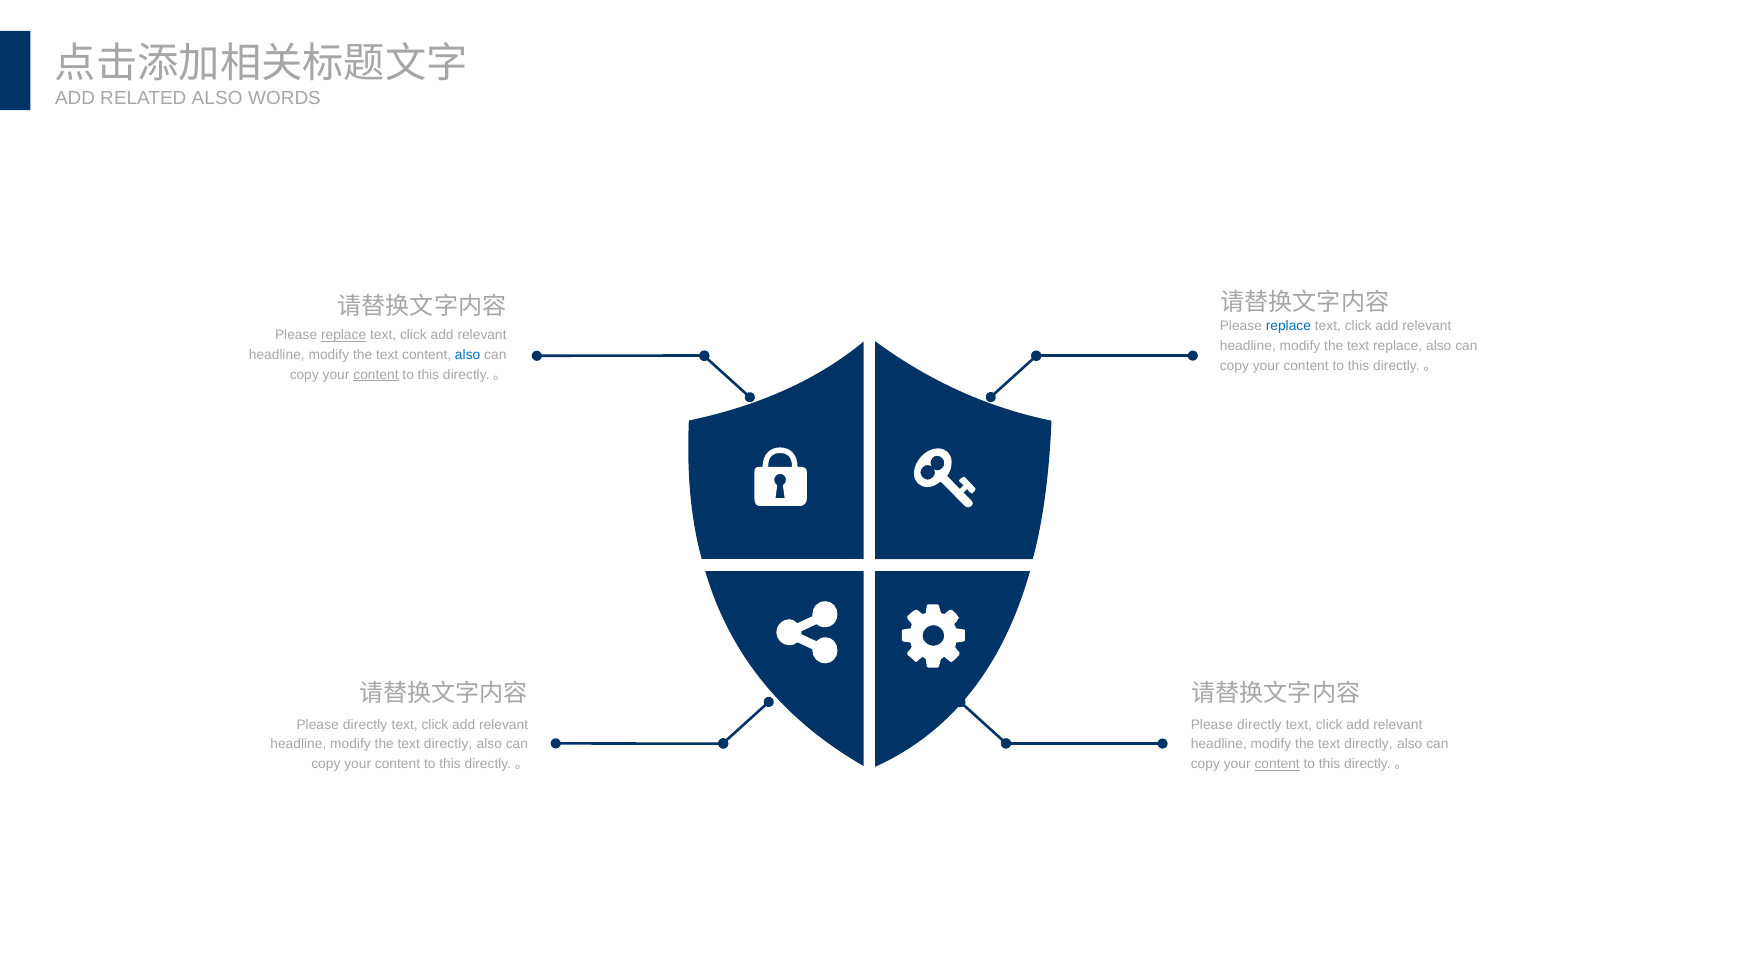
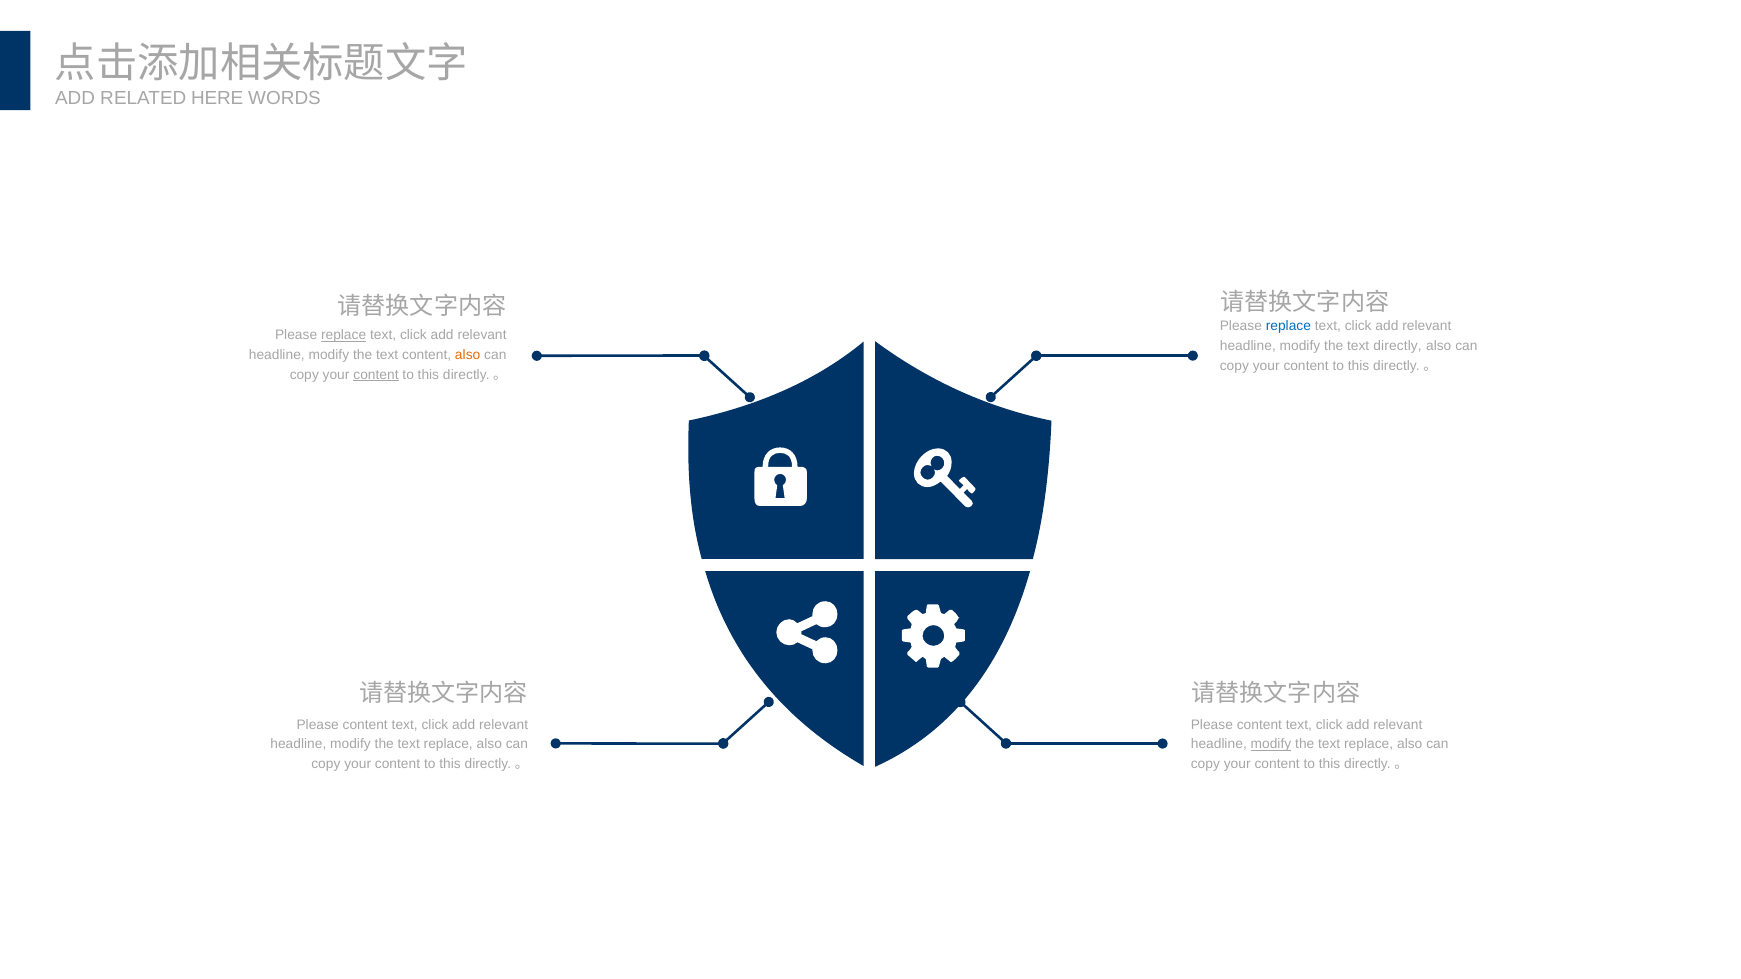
RELATED ALSO: ALSO -> HERE (217, 99)
text replace: replace -> directly (1398, 346)
also colour: blue -> orange (468, 355)
directly: directly -> content (365, 725)
directly: directly -> content (1259, 725)
directly: directly -> replace (448, 745)
modify underline: none -> present (1271, 745)
directly: directly -> replace (1369, 745)
content underline: present -> none (1277, 764)
